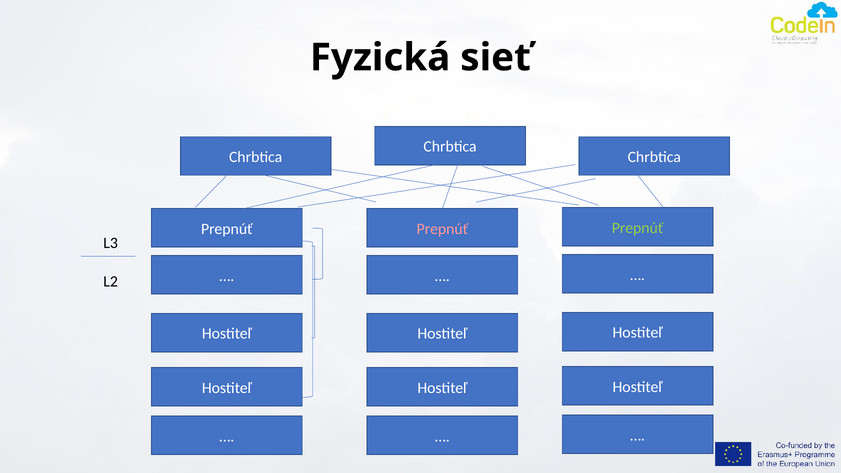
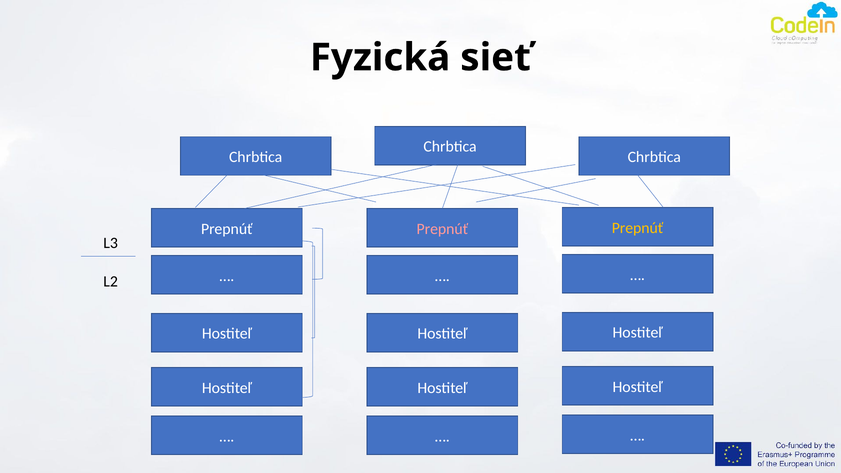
Prepnúť colour: light green -> yellow (638, 228)
